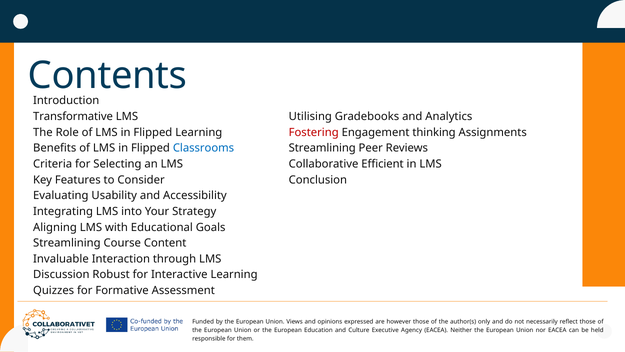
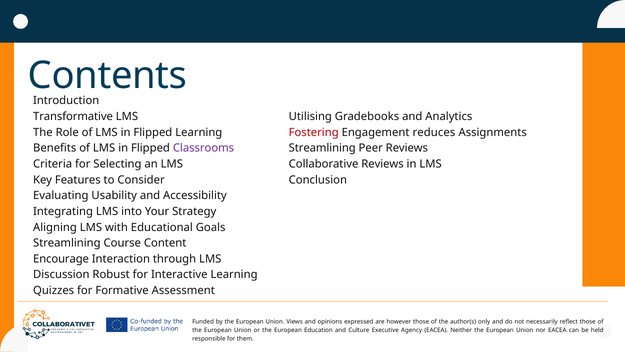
thinking: thinking -> reduces (434, 132)
Classrooms colour: blue -> purple (204, 148)
Collaborative Efficient: Efficient -> Reviews (383, 164)
Invaluable: Invaluable -> Encourage (61, 259)
